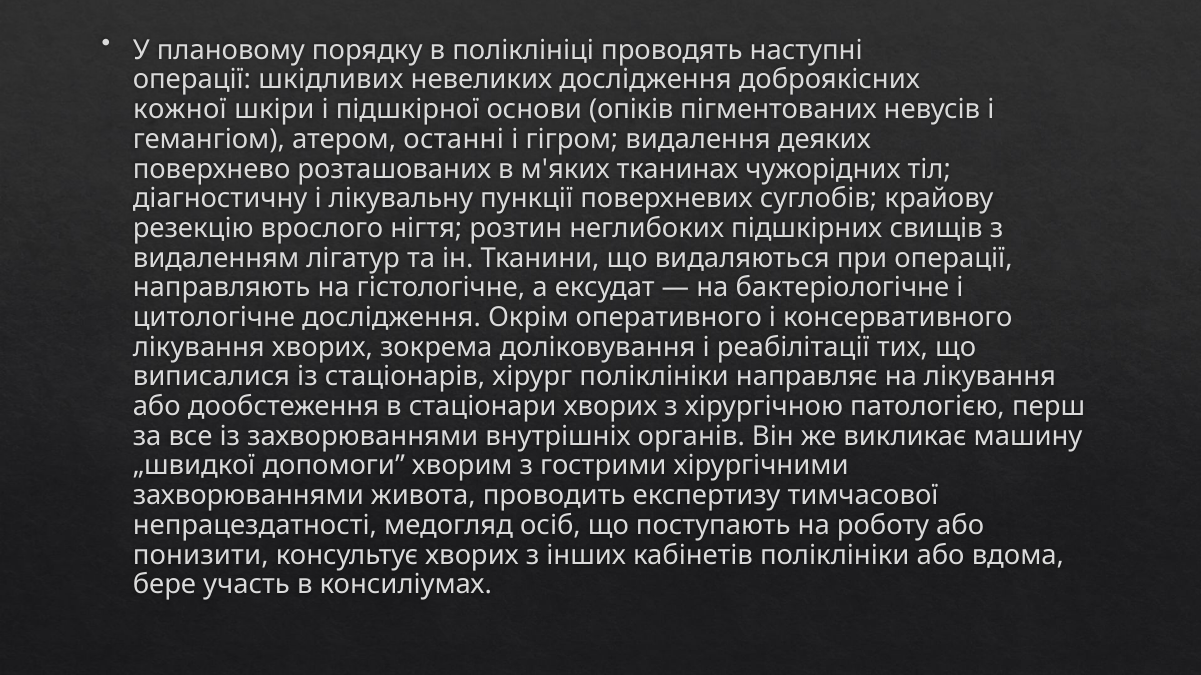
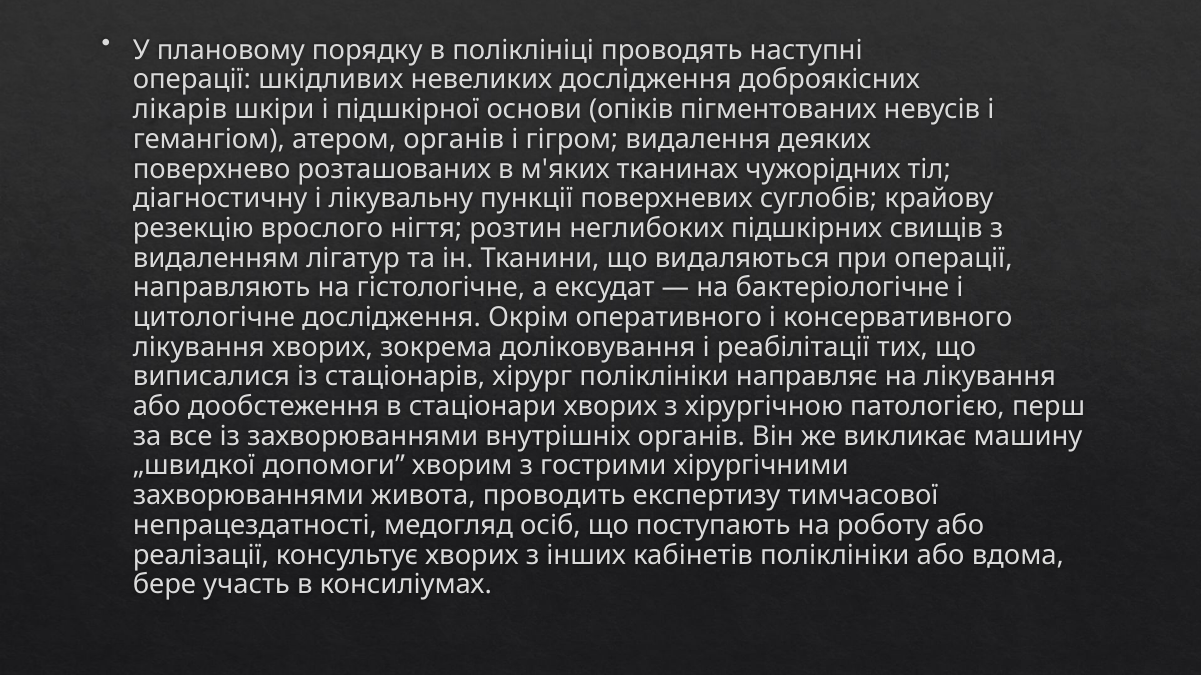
кожної: кожної -> лікарів (180, 110)
атером останні: останні -> органів (454, 139)
понизити: понизити -> реалізації (201, 555)
